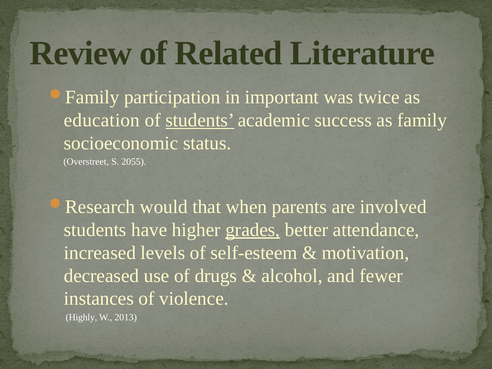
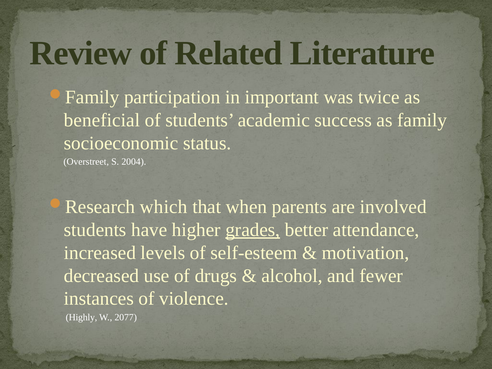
education: education -> beneficial (102, 120)
students underline: present -> none (200, 120)
2055: 2055 -> 2004 (134, 162)
would: would -> which (164, 207)
2013: 2013 -> 2077 (126, 317)
